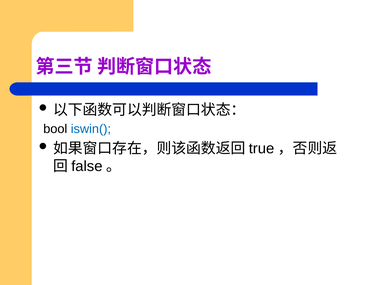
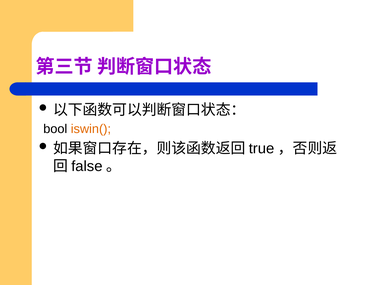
iswin( colour: blue -> orange (91, 129)
